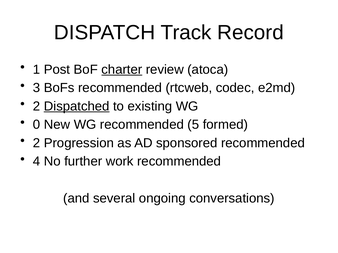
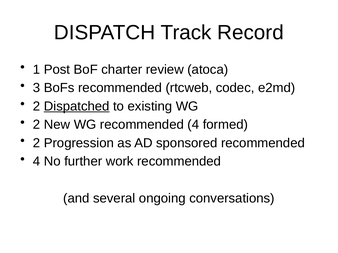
charter underline: present -> none (122, 70)
0: 0 -> 2 (37, 125)
recommended 5: 5 -> 4 (193, 125)
